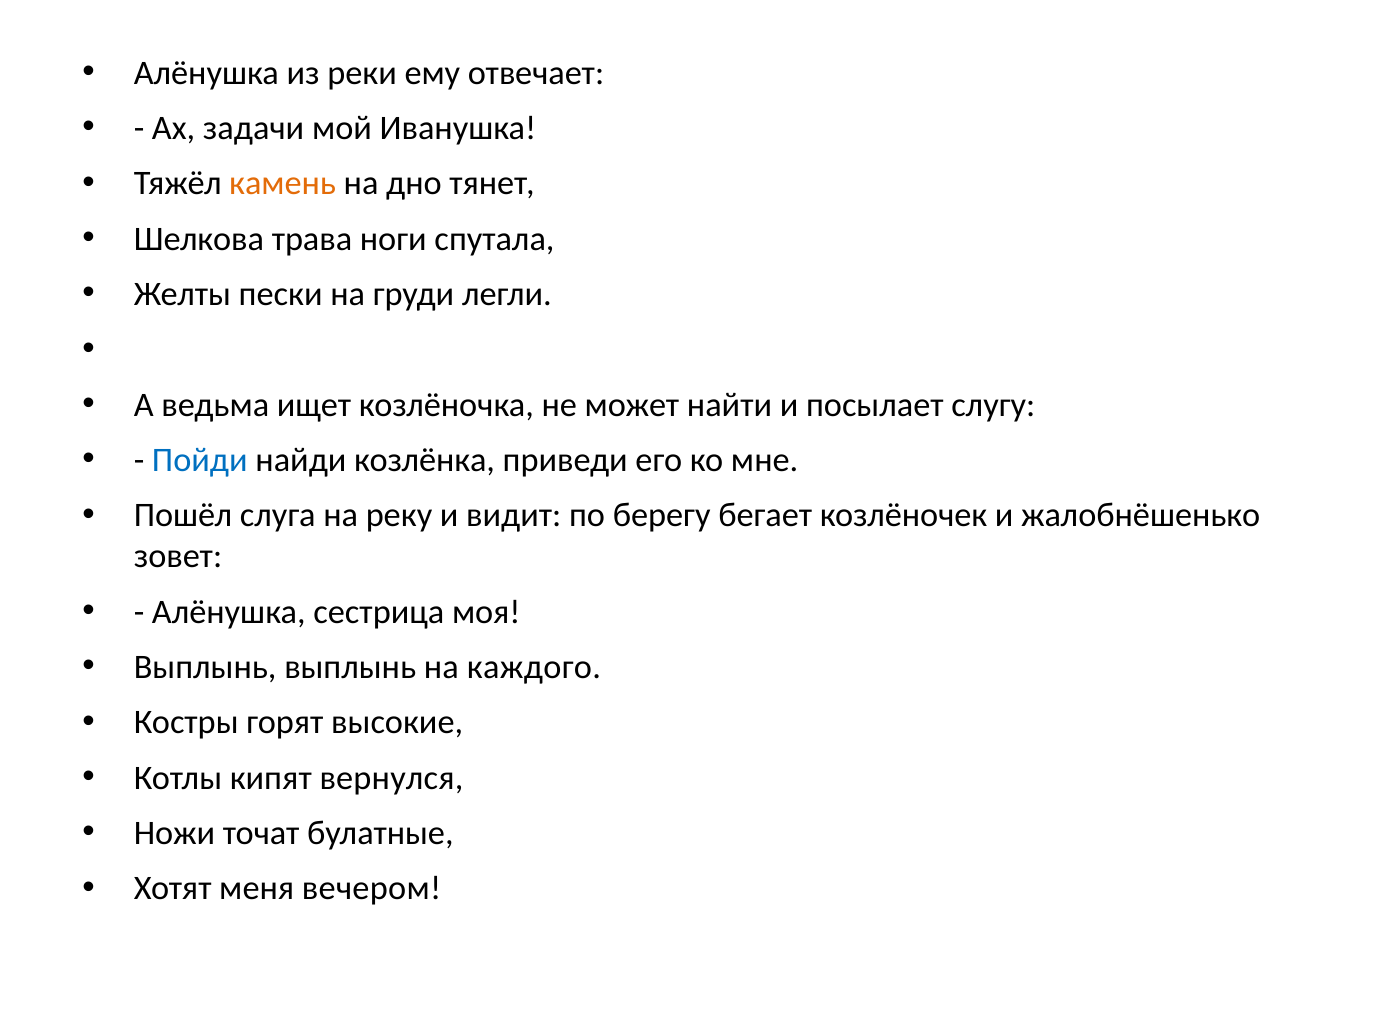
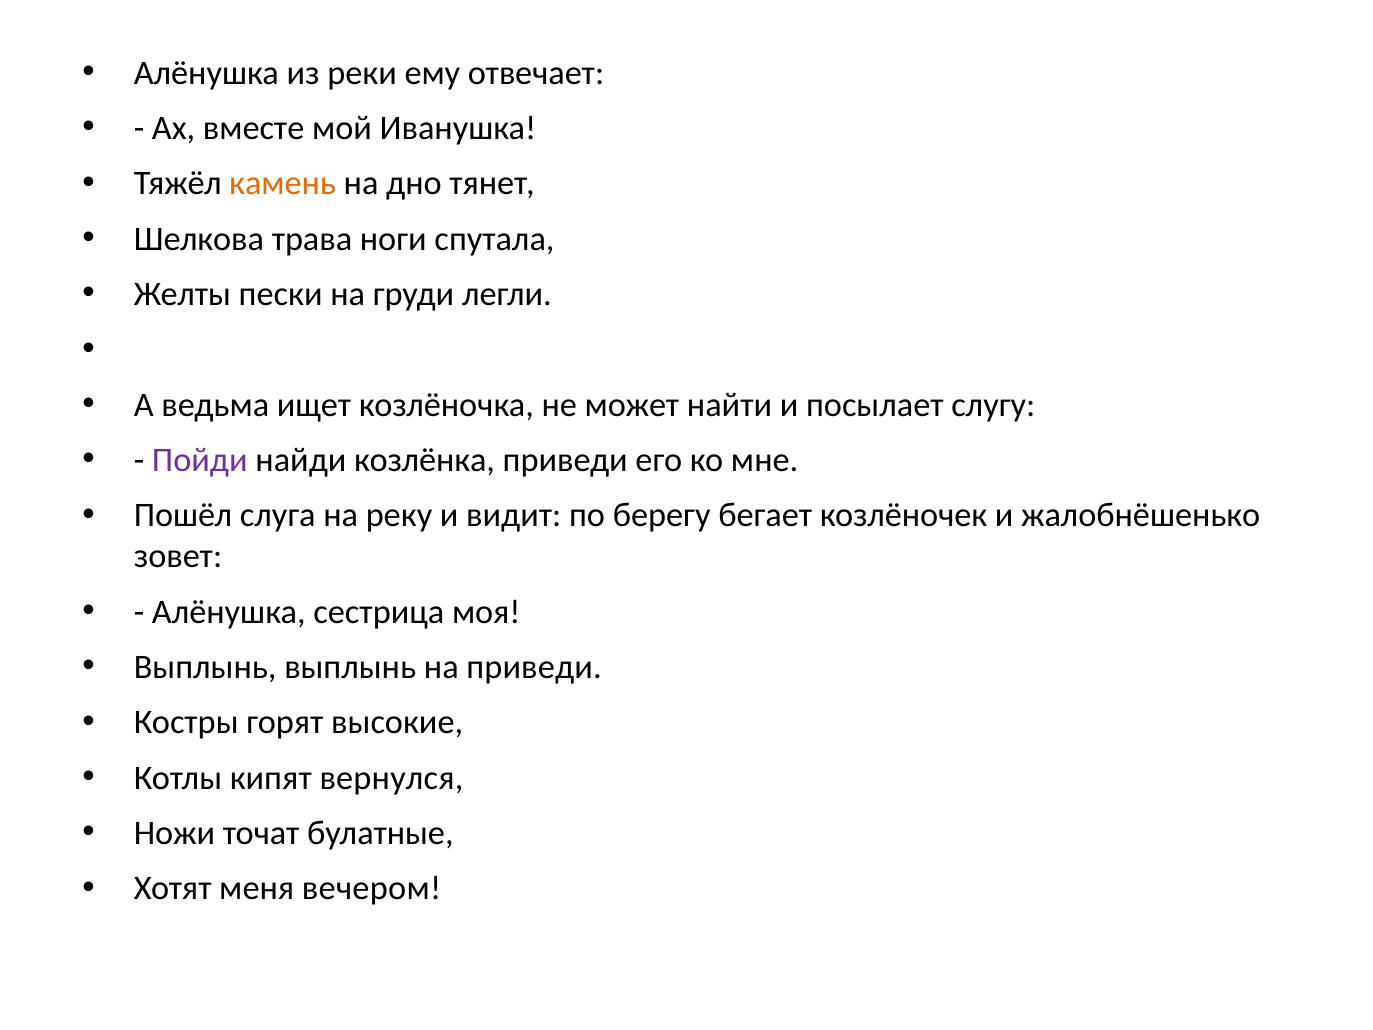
задачи: задачи -> вместе (254, 128)
Пойди colour: blue -> purple (200, 460)
на каждого: каждого -> приведи (534, 667)
